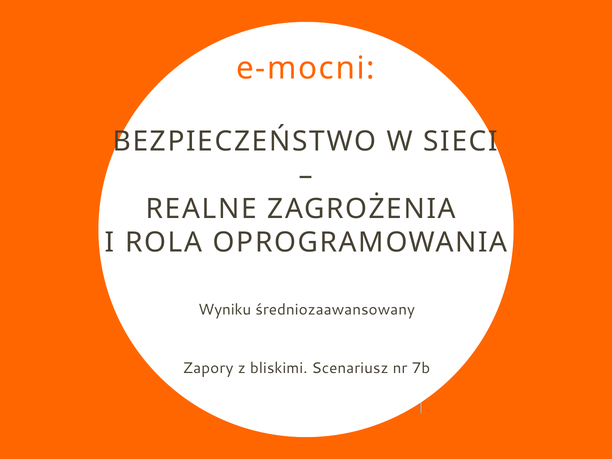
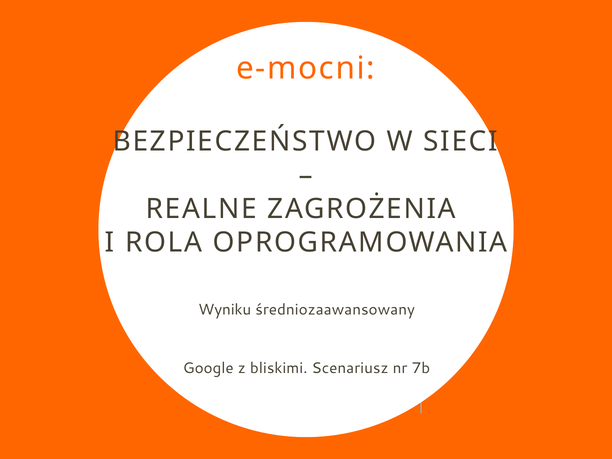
Zapory: Zapory -> Google (208, 368)
